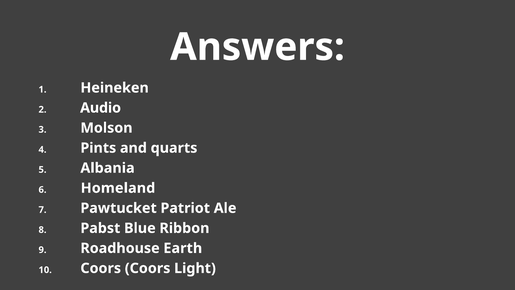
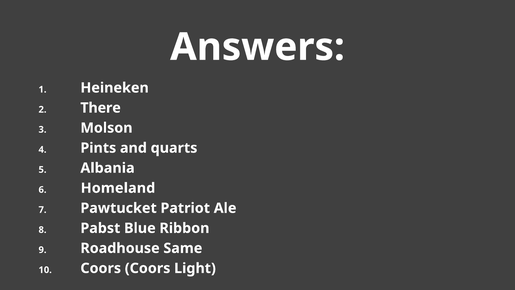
Audio: Audio -> There (101, 108)
Earth: Earth -> Same (183, 248)
